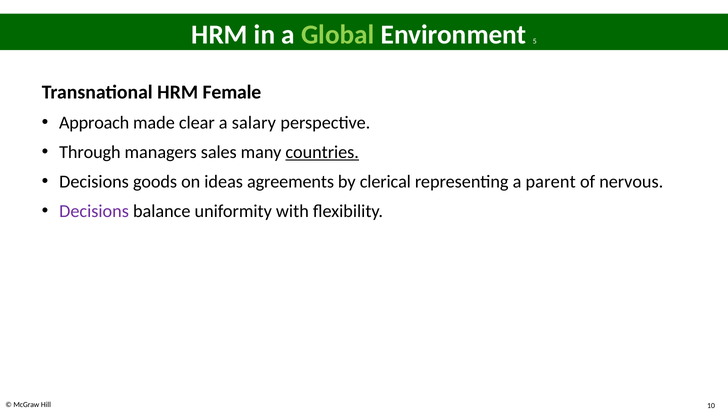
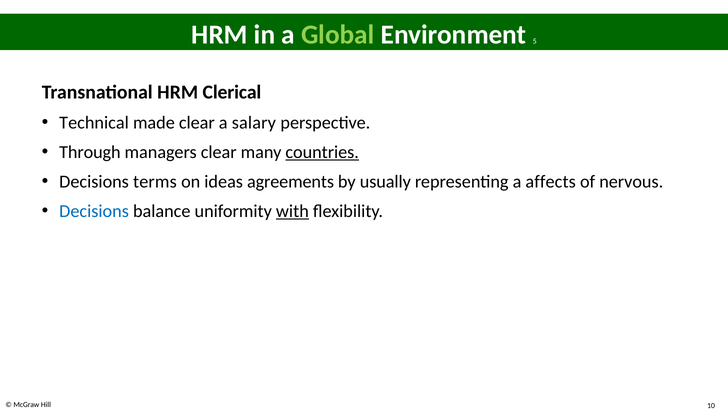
Female: Female -> Clerical (232, 92)
Approach: Approach -> Technical (94, 123)
managers sales: sales -> clear (219, 152)
goods: goods -> terms (155, 181)
clerical: clerical -> usually (385, 181)
parent: parent -> affects (551, 181)
Decisions colour: purple -> blue (94, 211)
with underline: none -> present (292, 211)
